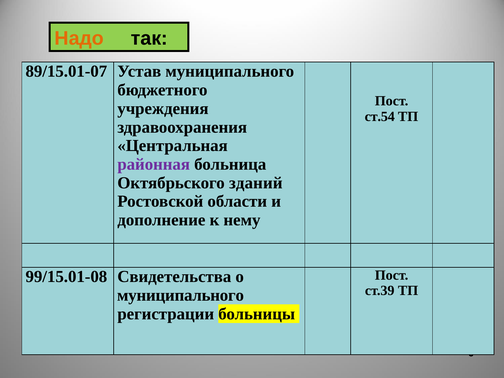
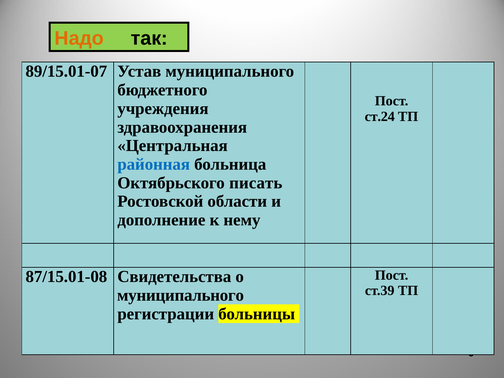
ст.54: ст.54 -> ст.24 (380, 116)
районная colour: purple -> blue (154, 164)
зданий: зданий -> писать (256, 183)
99/15.01-08: 99/15.01-08 -> 87/15.01-08 (66, 277)
